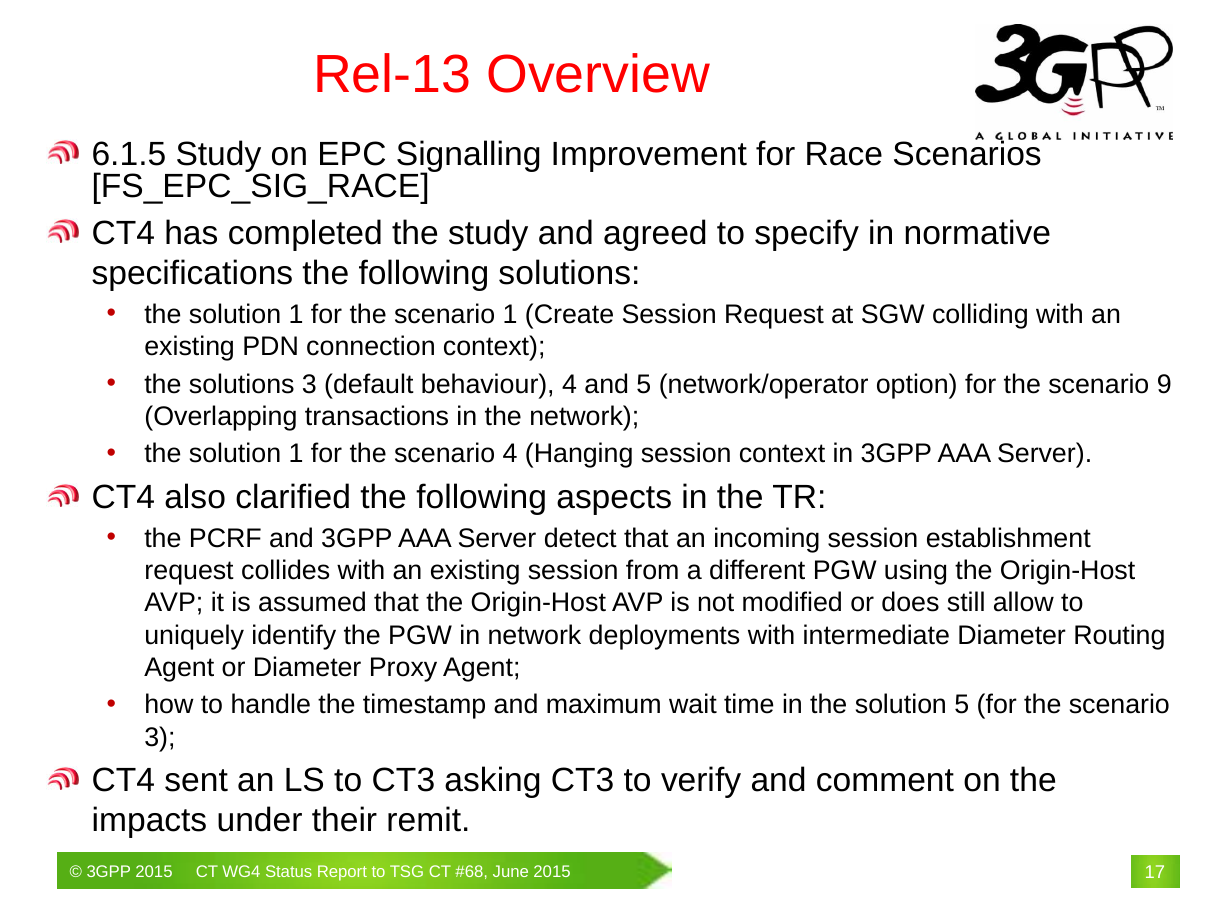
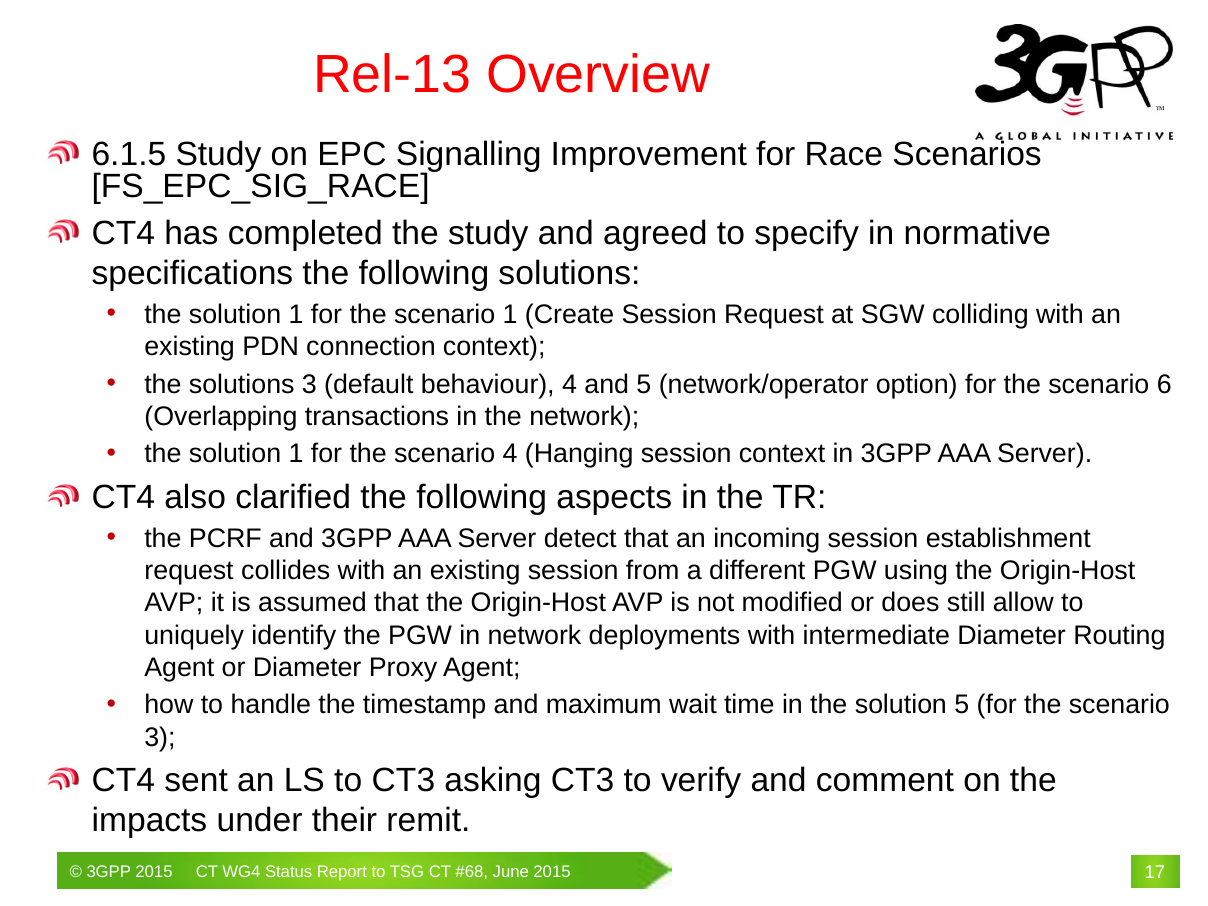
9: 9 -> 6 (1164, 384)
